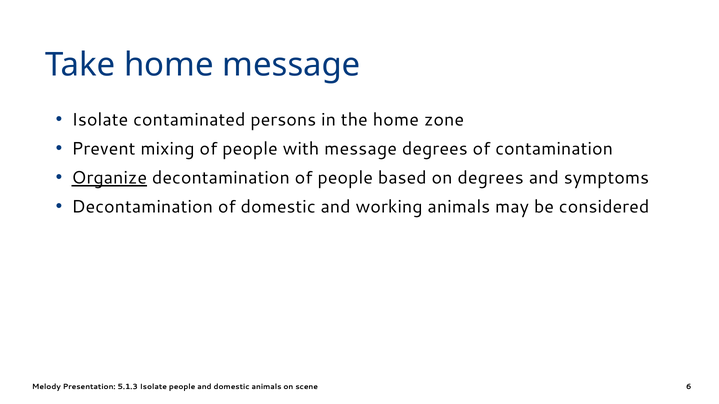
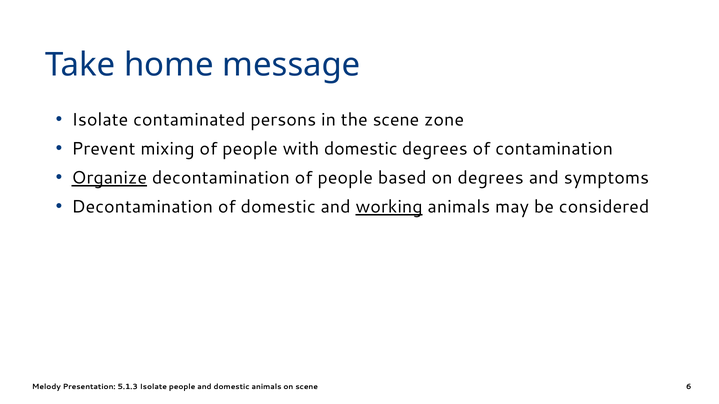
the home: home -> scene (396, 120)
with message: message -> domestic (361, 149)
working underline: none -> present (389, 207)
